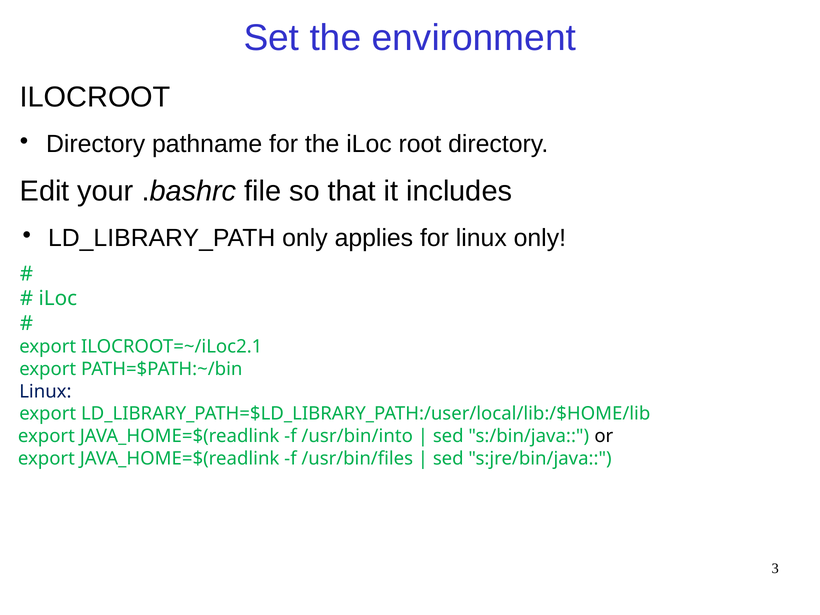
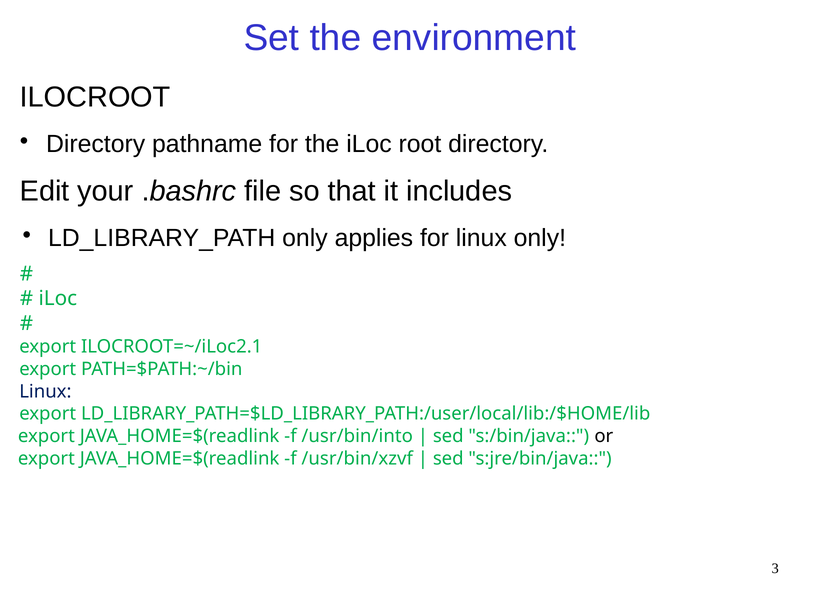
/usr/bin/files: /usr/bin/files -> /usr/bin/xzvf (357, 458)
